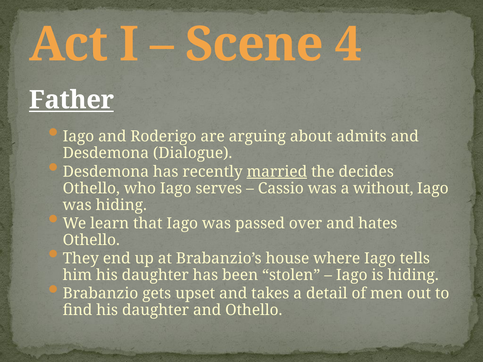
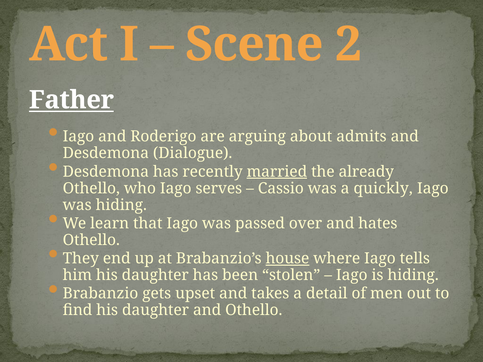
4: 4 -> 2 (348, 44)
decides: decides -> already (366, 172)
without: without -> quickly (383, 188)
house underline: none -> present (287, 259)
